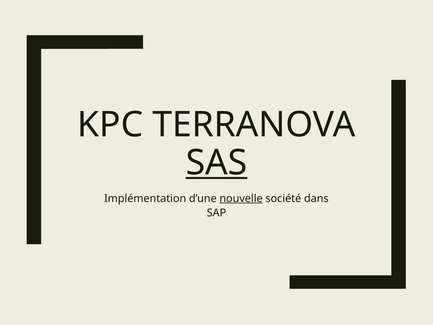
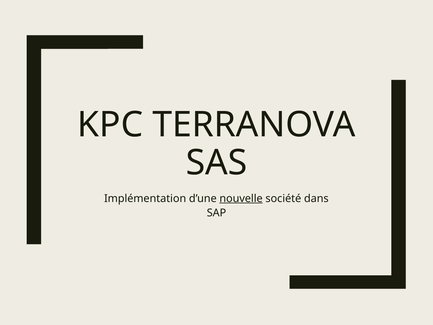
SAS underline: present -> none (216, 163)
